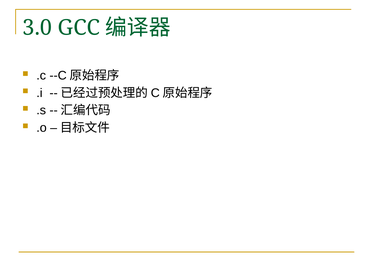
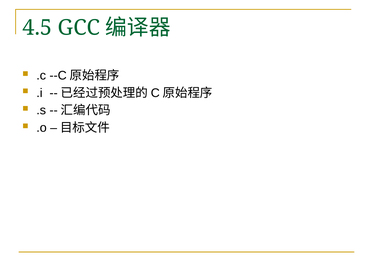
3.0: 3.0 -> 4.5 (37, 28)
